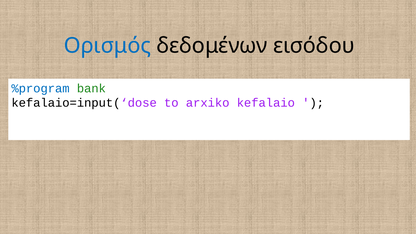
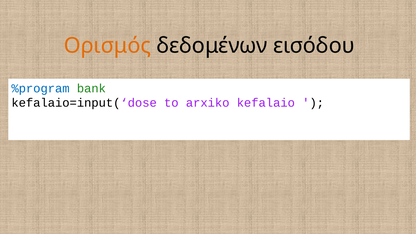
Ορισμός colour: blue -> orange (107, 46)
